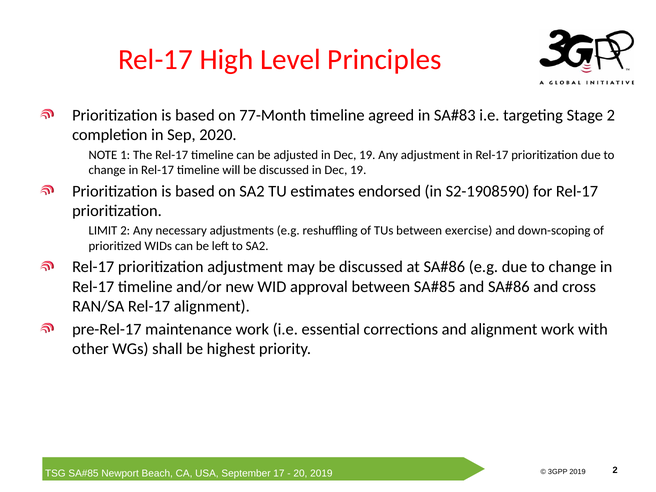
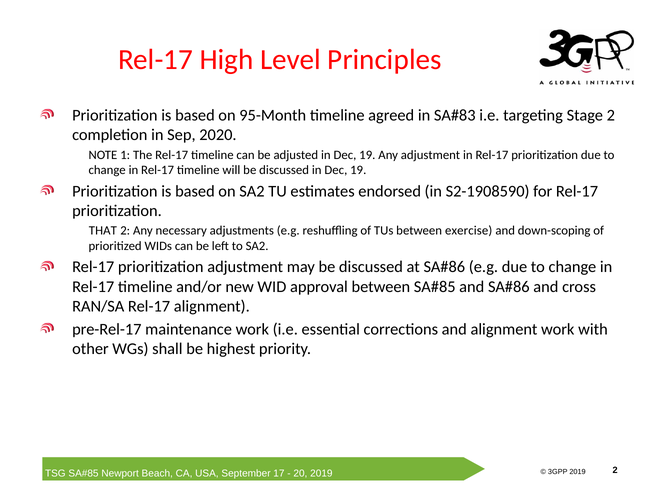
77-Month: 77-Month -> 95-Month (273, 115)
LIMIT: LIMIT -> THAT (103, 231)
